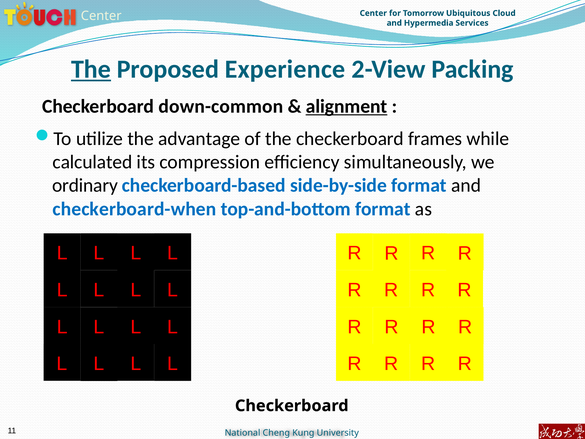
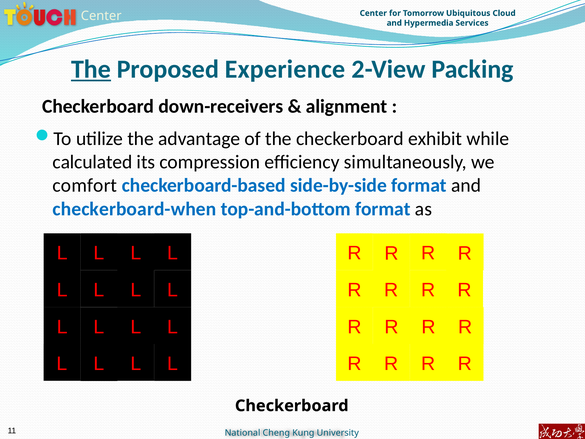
down-common: down-common -> down-receivers (221, 106)
alignment underline: present -> none (347, 106)
frames: frames -> exhibit (435, 139)
ordinary: ordinary -> comfort (85, 185)
